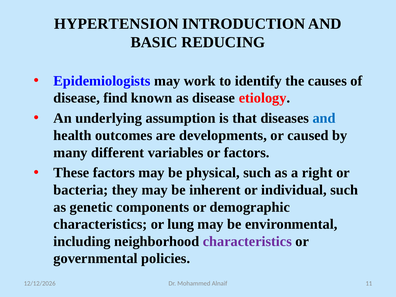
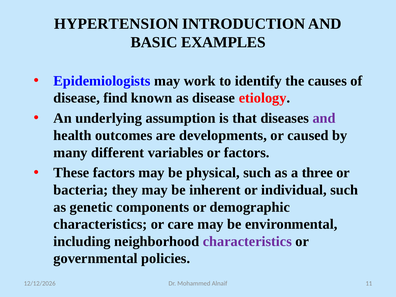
REDUCING: REDUCING -> EXAMPLES (223, 42)
and colour: blue -> purple (324, 118)
right: right -> three (317, 173)
lung: lung -> care (181, 224)
